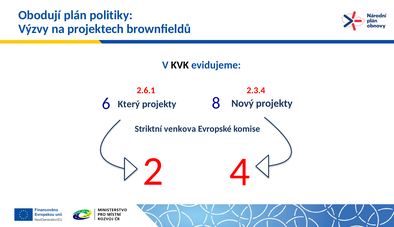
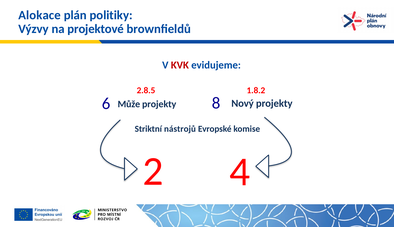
Obodují: Obodují -> Alokace (40, 15)
projektech: projektech -> projektové (96, 29)
KVK colour: black -> red (180, 65)
2.6.1: 2.6.1 -> 2.8.5 (146, 90)
2.3.4: 2.3.4 -> 1.8.2 (256, 90)
Který: Který -> Může (129, 104)
venkova: venkova -> nástrojů (180, 129)
